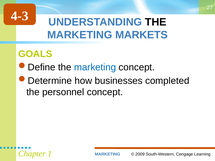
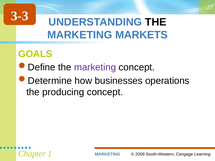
4-3: 4-3 -> 3-3 (20, 16)
marketing colour: blue -> purple (95, 67)
completed: completed -> operations (167, 81)
personnel: personnel -> producing (63, 92)
